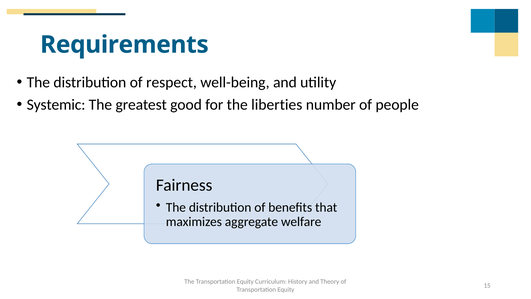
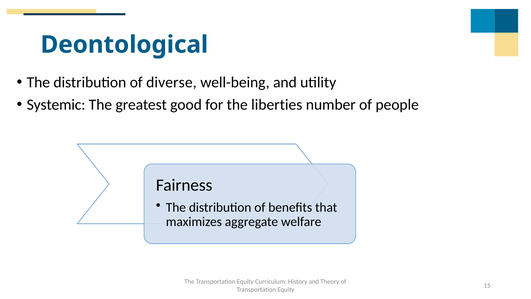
Requirements: Requirements -> Deontological (124, 45)
respect: respect -> diverse (171, 82)
